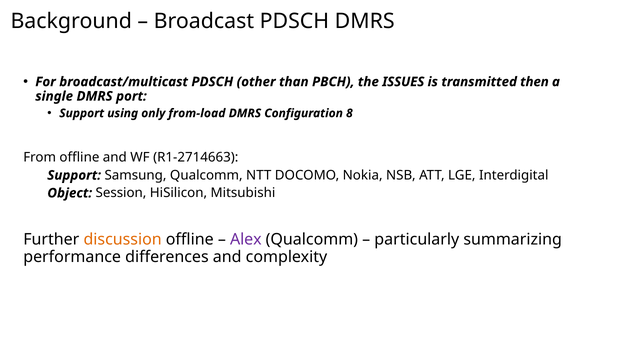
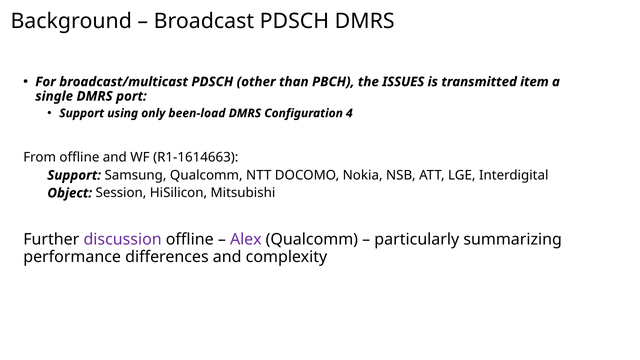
then: then -> item (534, 82)
from-load: from-load -> been-load (197, 113)
8: 8 -> 4 (349, 113)
R1-2714663: R1-2714663 -> R1-1614663 (196, 158)
discussion colour: orange -> purple (123, 239)
